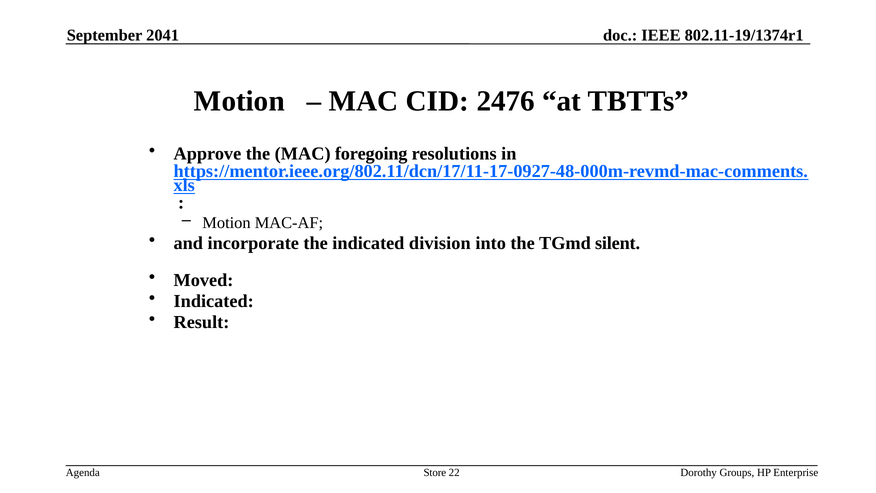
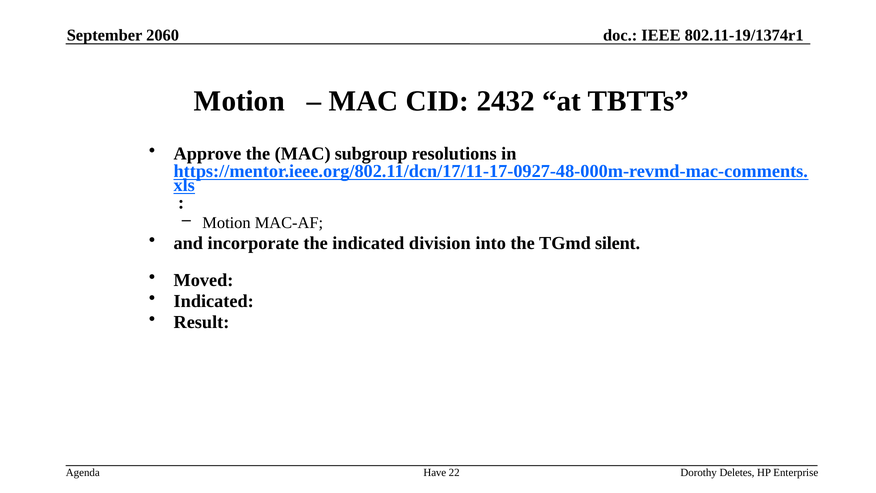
2041: 2041 -> 2060 (163, 35)
2476: 2476 -> 2432 (506, 101)
foregoing: foregoing -> subgroup (371, 154)
Store: Store -> Have (435, 473)
Groups: Groups -> Deletes (737, 473)
